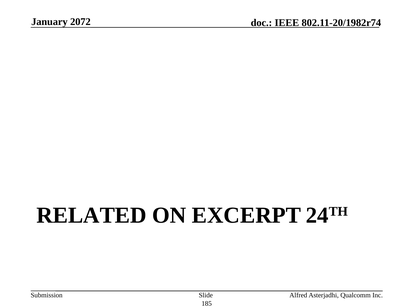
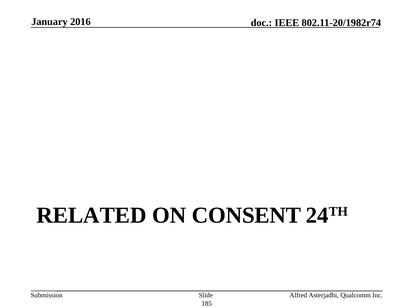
2072: 2072 -> 2016 (80, 22)
EXCERPT: EXCERPT -> CONSENT (247, 215)
